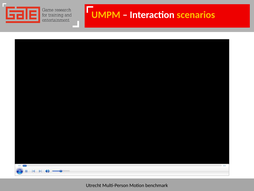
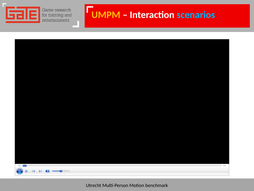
scenarios colour: yellow -> light blue (196, 15)
